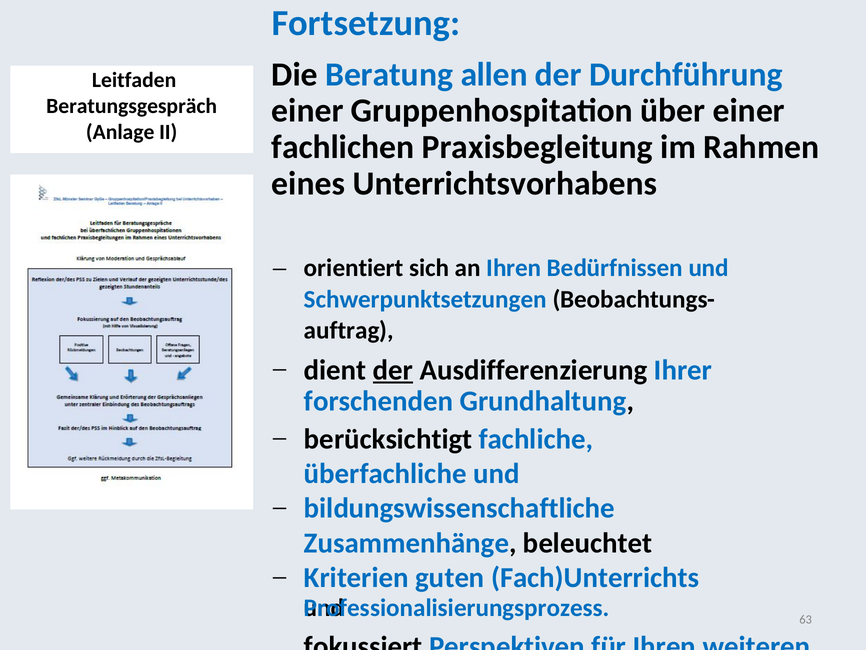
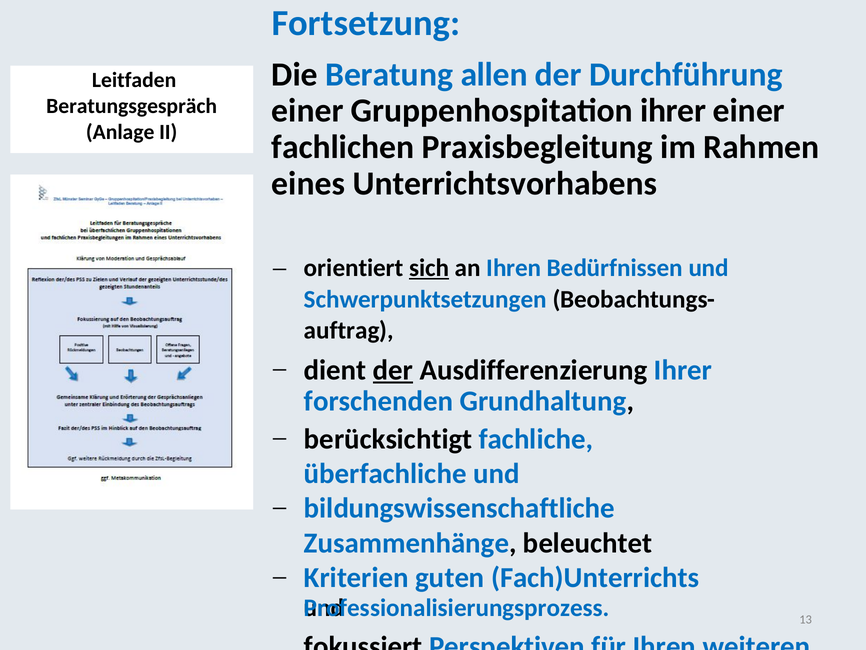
Gruppenhospitation über: über -> ihrer (673, 111)
sich underline: none -> present (429, 268)
63: 63 -> 13 (806, 619)
